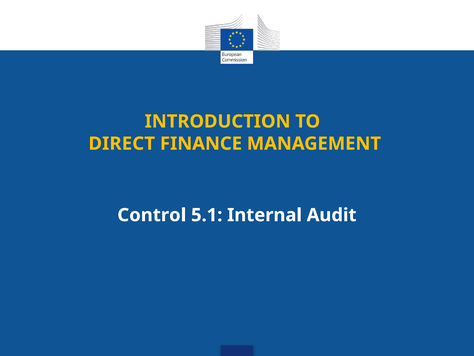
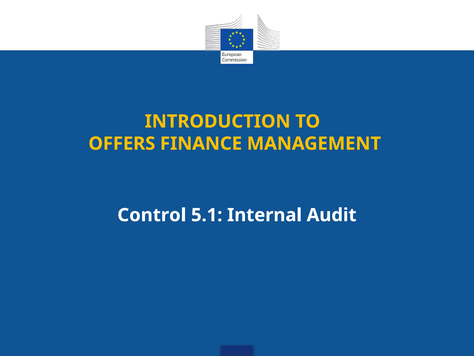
DIRECT: DIRECT -> OFFERS (122, 143)
